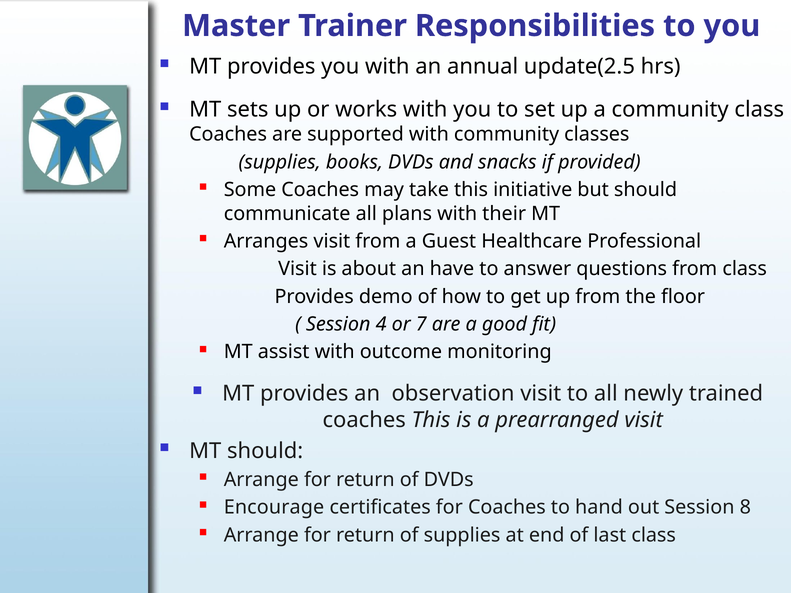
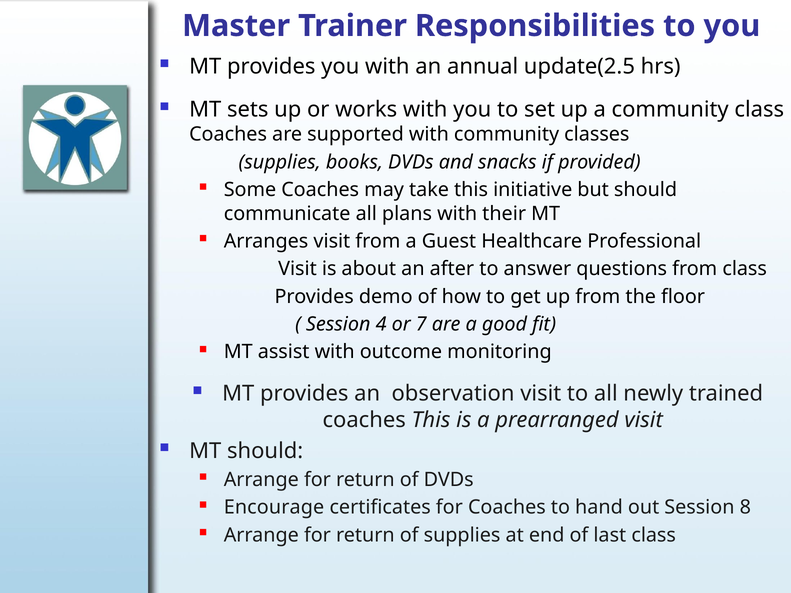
have: have -> after (452, 269)
